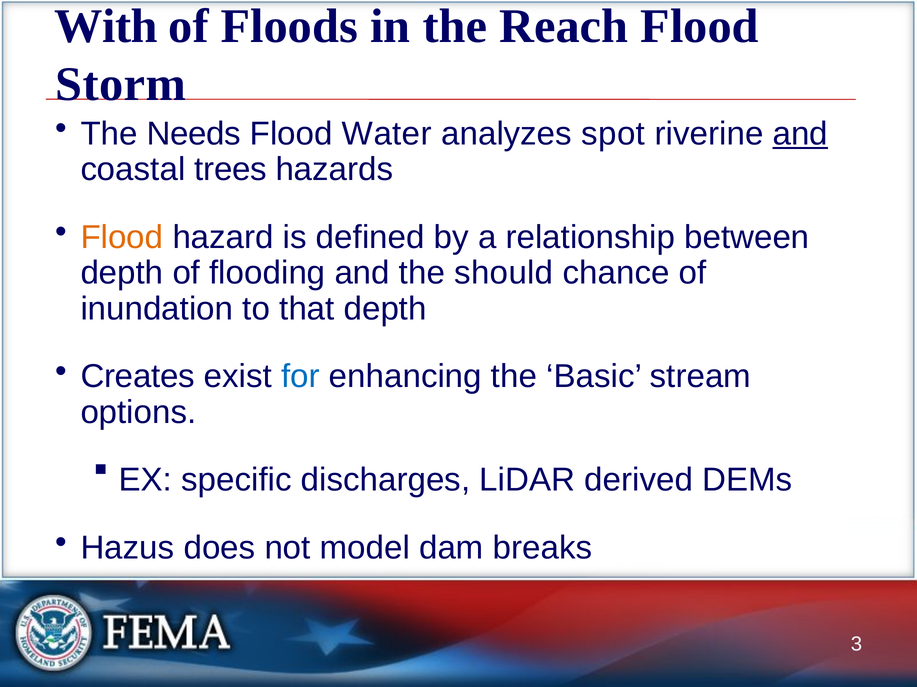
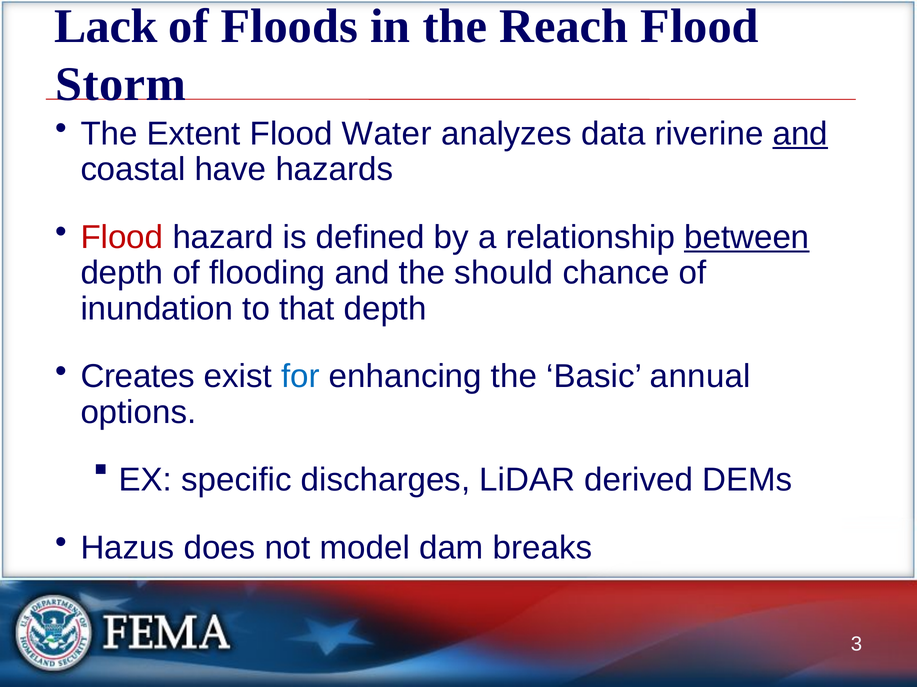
With: With -> Lack (106, 26)
Needs: Needs -> Extent (194, 134)
spot: spot -> data (613, 134)
trees: trees -> have (230, 170)
Flood colour: orange -> red (122, 237)
between underline: none -> present (747, 237)
stream: stream -> annual (700, 377)
